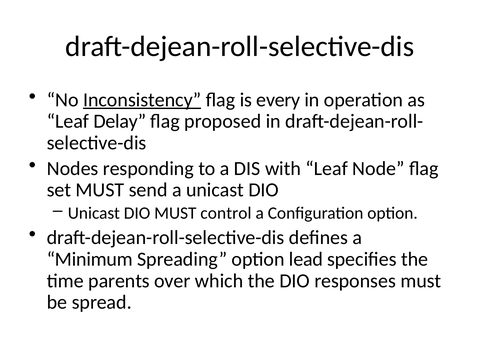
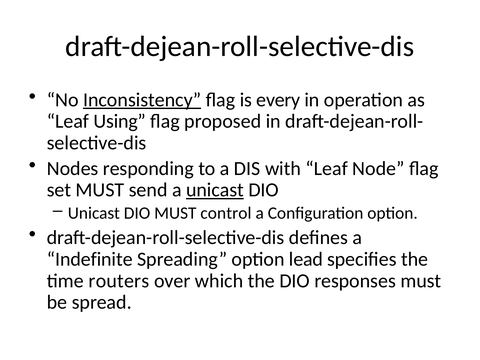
Delay: Delay -> Using (120, 121)
unicast underline: none -> present (215, 190)
Minimum: Minimum -> Indefinite (90, 259)
parents: parents -> routers (119, 281)
